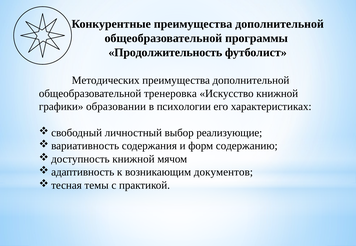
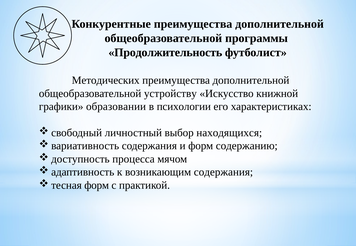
тренеровка: тренеровка -> устройству (170, 94)
реализующие: реализующие -> находящихся (229, 133)
книжной: книжной -> процесса (133, 159)
возникающим документов: документов -> содержания (223, 172)
темы: темы -> форм (97, 186)
